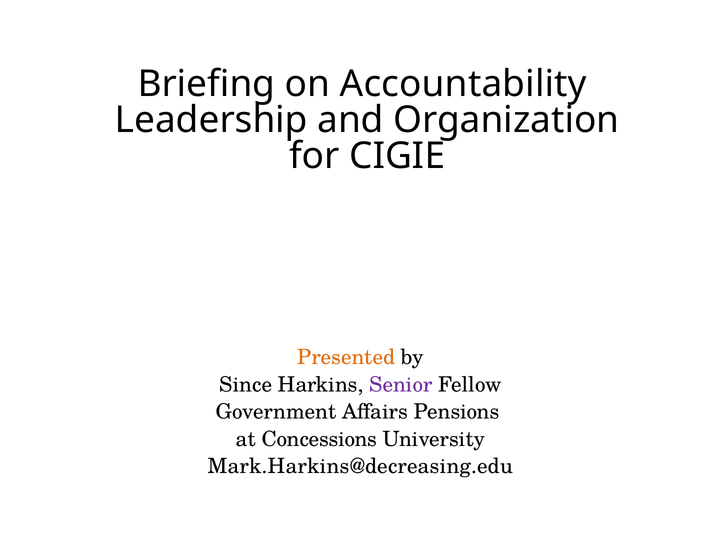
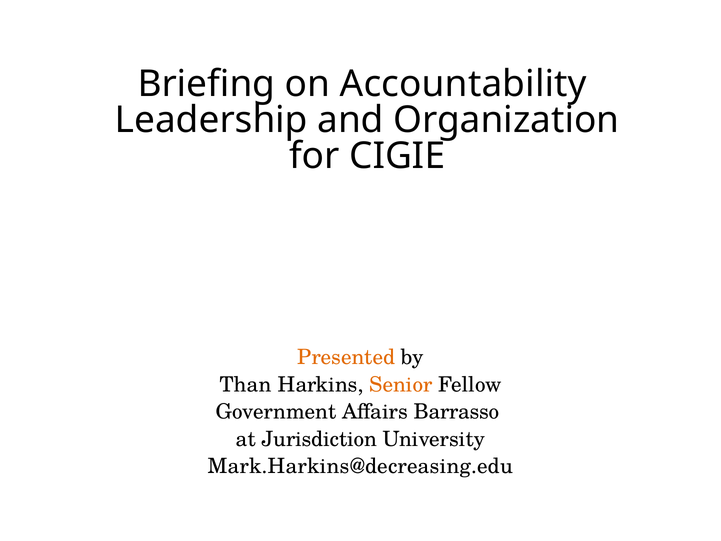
Since: Since -> Than (246, 384)
Senior colour: purple -> orange (401, 384)
Pensions: Pensions -> Barrasso (456, 412)
Concessions: Concessions -> Jurisdiction (319, 439)
